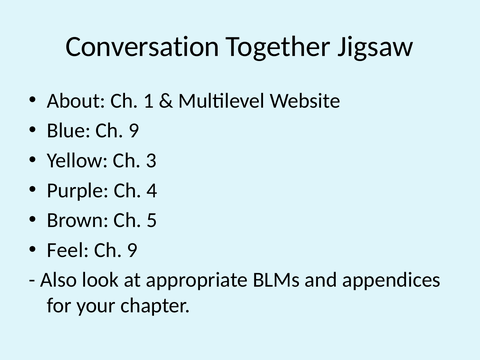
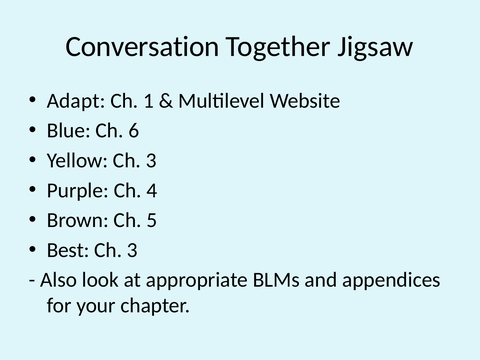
About: About -> Adapt (76, 101)
Blue Ch 9: 9 -> 6 (134, 131)
Feel: Feel -> Best (68, 250)
9: 9 -> 3 (132, 250)
